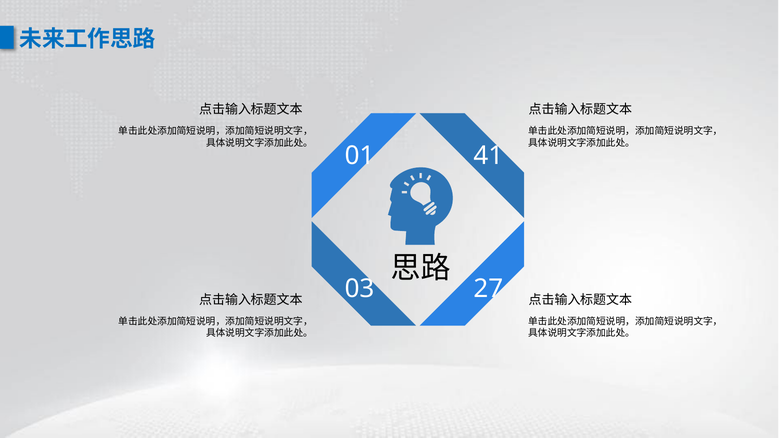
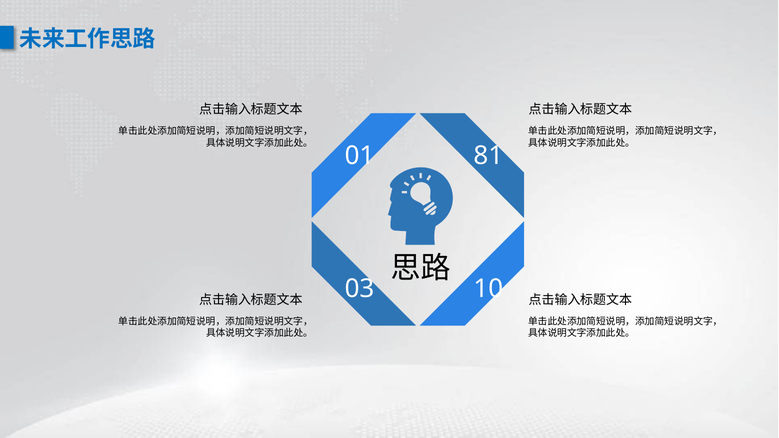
41: 41 -> 81 (488, 156)
27: 27 -> 10 (488, 289)
